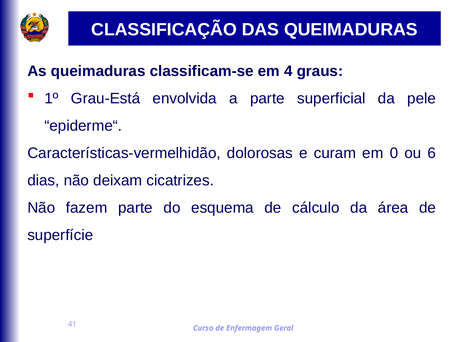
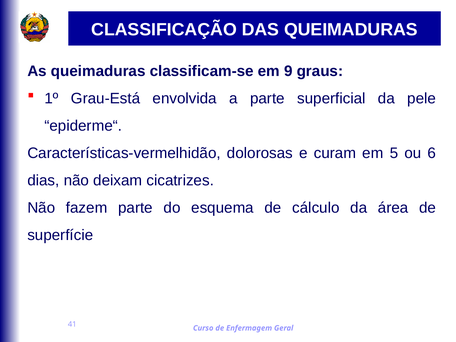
4: 4 -> 9 (288, 71)
0: 0 -> 5 (394, 153)
